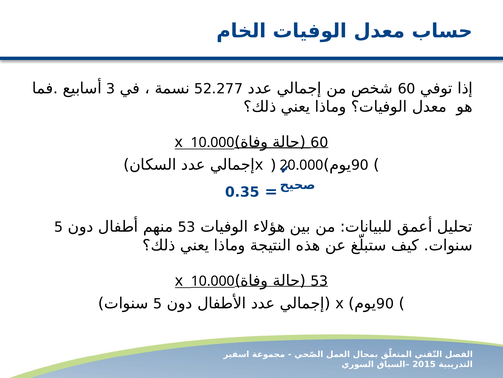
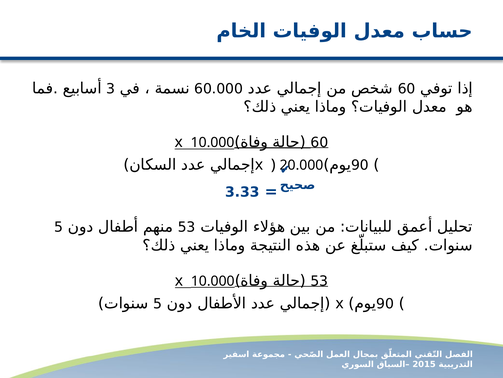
52.277: 52.277 -> 60.000 (219, 89)
0.35: 0.35 -> 3.33 (242, 192)
